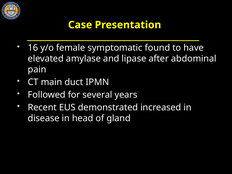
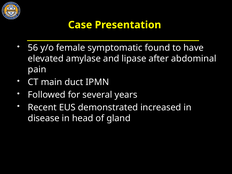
16: 16 -> 56 (33, 48)
